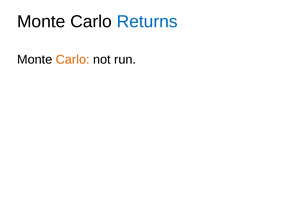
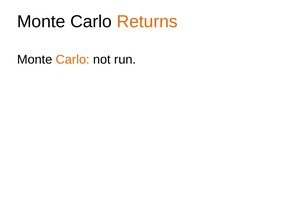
Returns colour: blue -> orange (147, 22)
